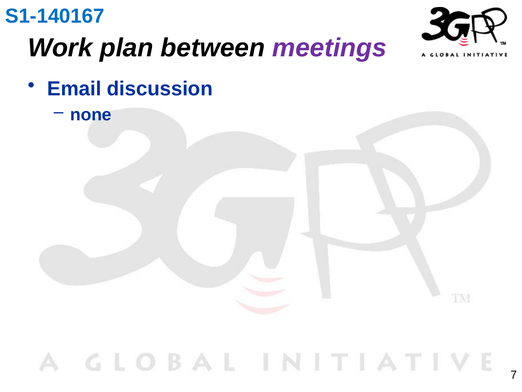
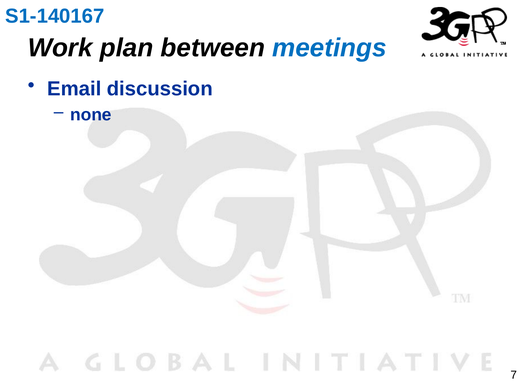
meetings colour: purple -> blue (329, 48)
